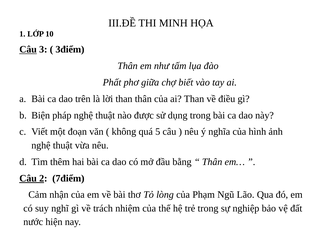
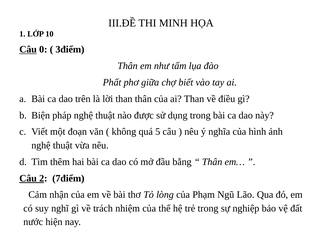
3: 3 -> 0 (43, 49)
